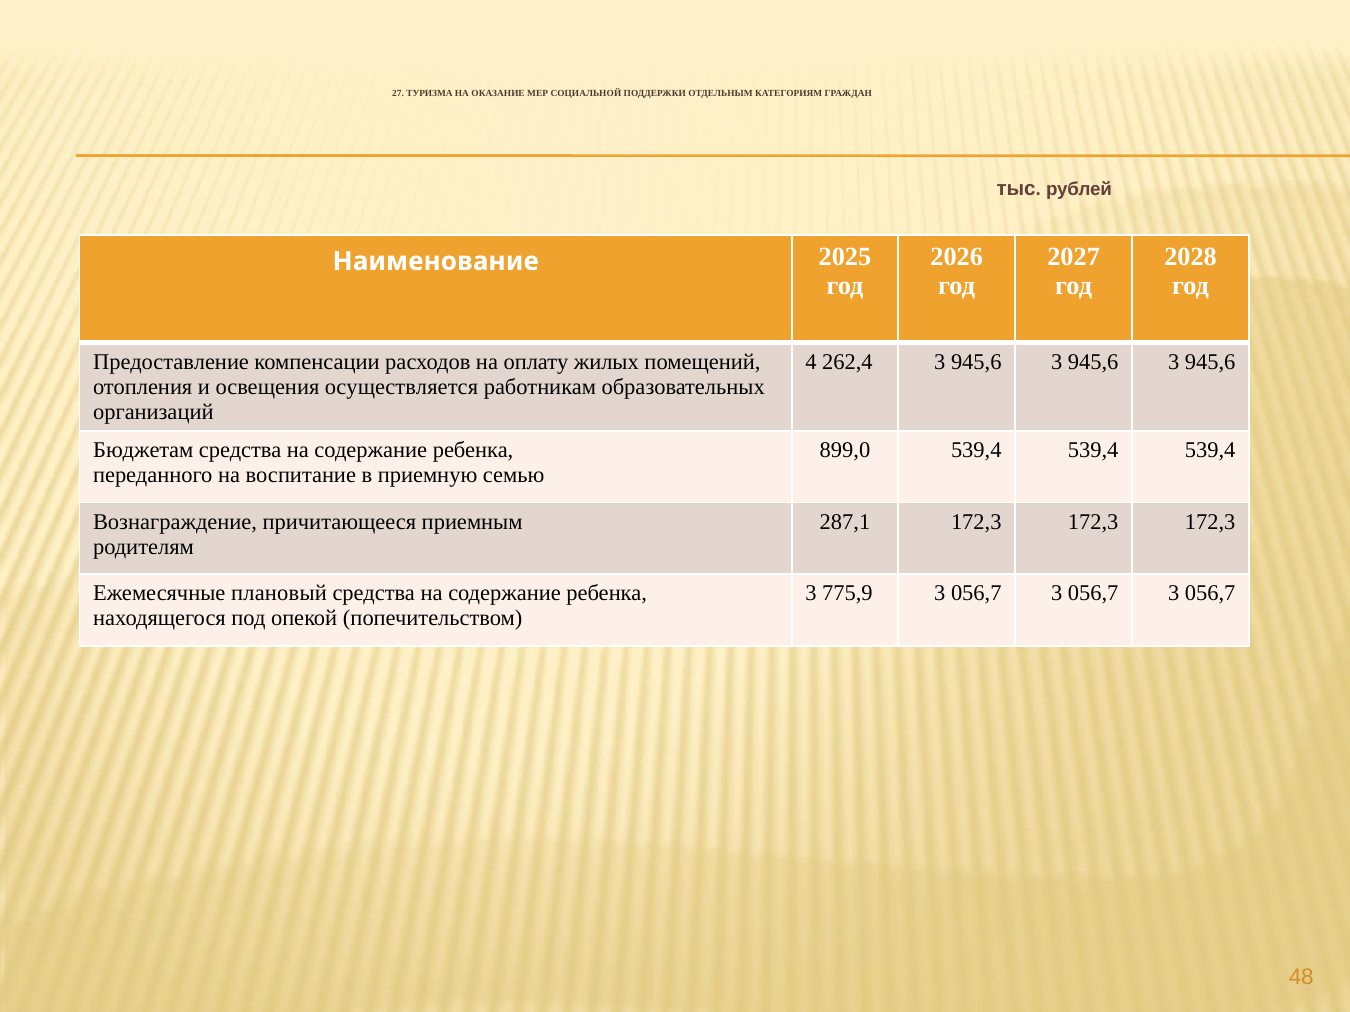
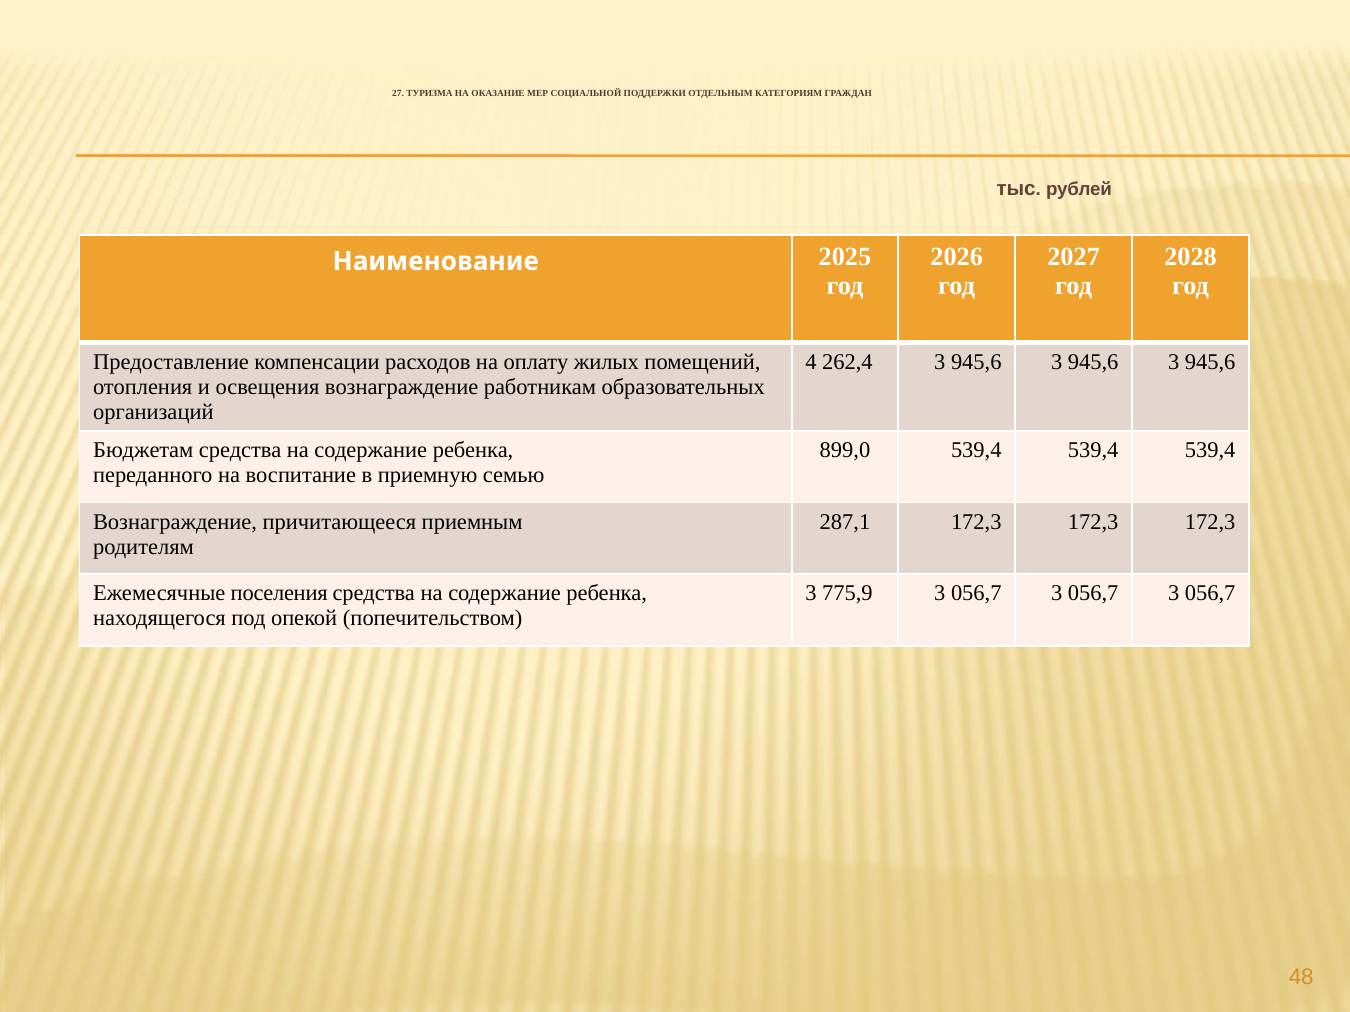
освещения осуществляется: осуществляется -> вознаграждение (402, 387)
плановый: плановый -> поселения (279, 594)
